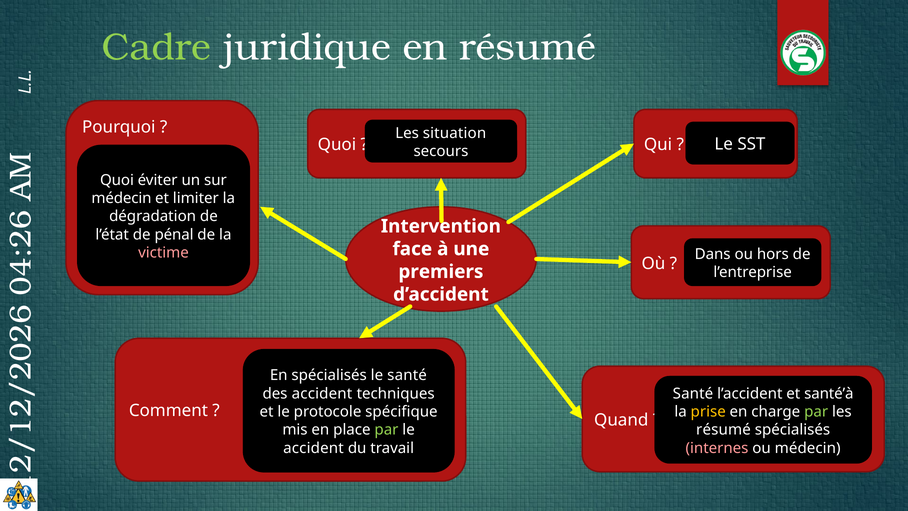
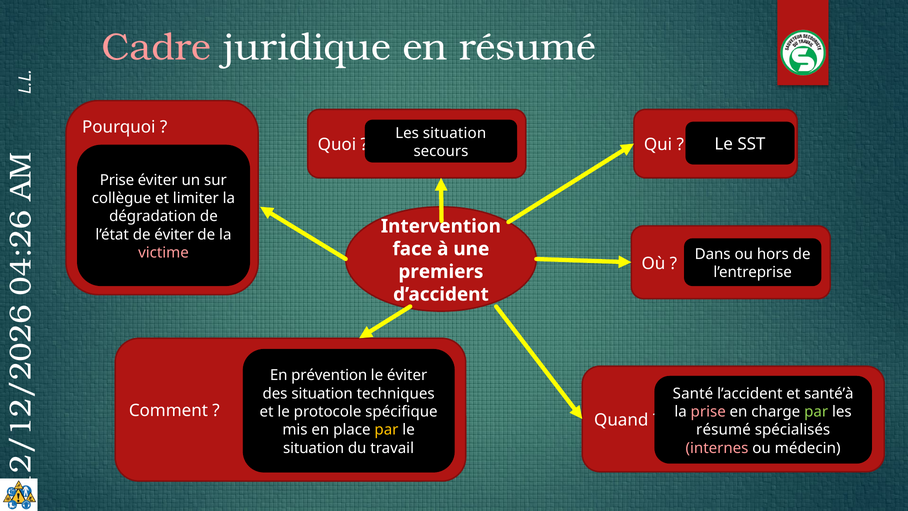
Cadre colour: light green -> pink (156, 47)
Quoi: Quoi -> Prise (117, 180)
médecin: médecin -> collègue (121, 198)
de pénal: pénal -> éviter (174, 234)
En spécialisés: spécialisés -> prévention (329, 375)
le santé: santé -> éviter (407, 375)
des accident: accident -> situation (322, 393)
prise colour: yellow -> pink (708, 411)
par colour: light green -> yellow (386, 430)
accident: accident -> situation (314, 448)
